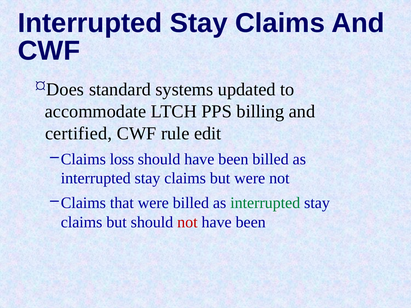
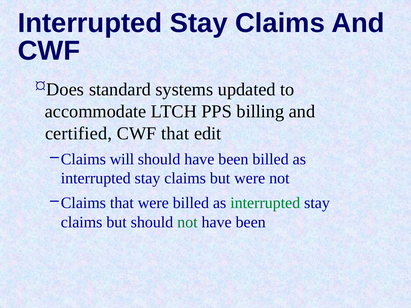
CWF rule: rule -> that (175, 133)
loss: loss -> will (122, 159)
not colour: red -> green (187, 222)
